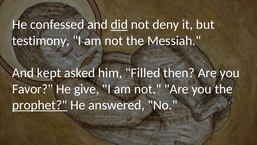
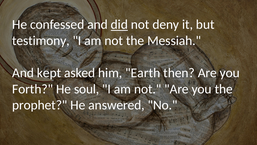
Filled: Filled -> Earth (143, 73)
Favor: Favor -> Forth (33, 89)
give: give -> soul (87, 89)
prophet underline: present -> none (40, 105)
